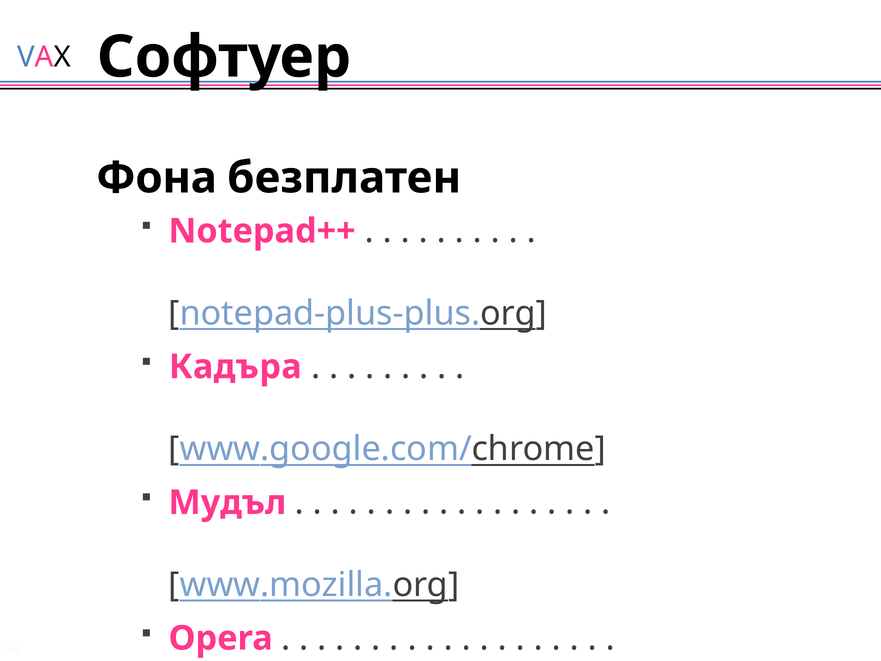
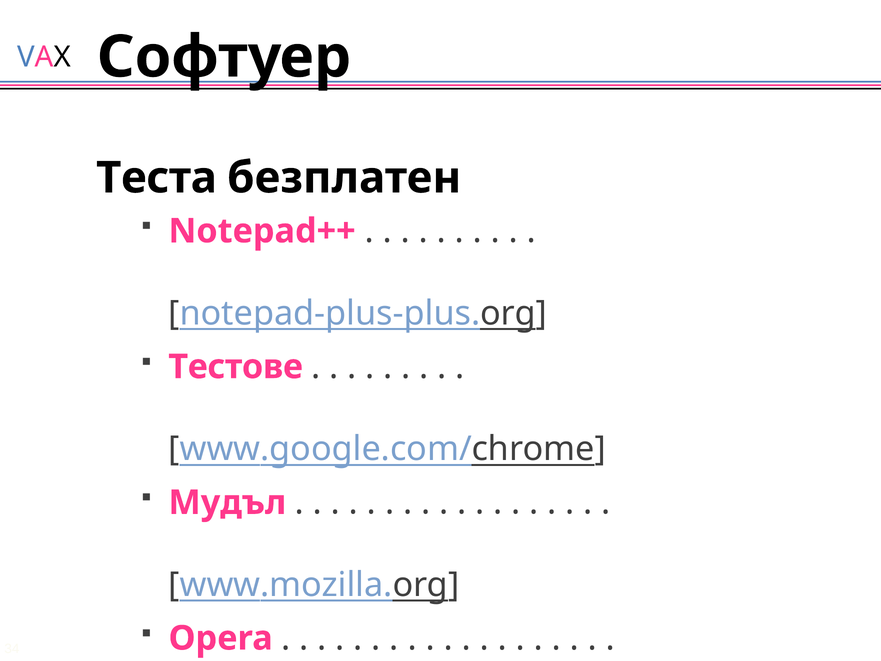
Фона: Фона -> Теста (157, 178)
Кадъра: Кадъра -> Тестове (236, 367)
